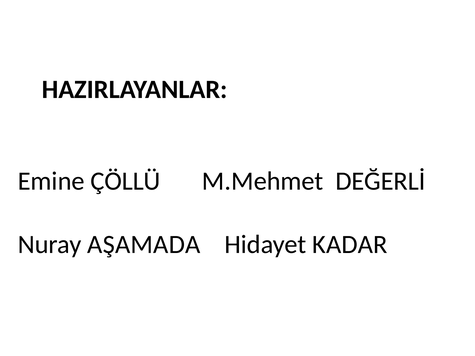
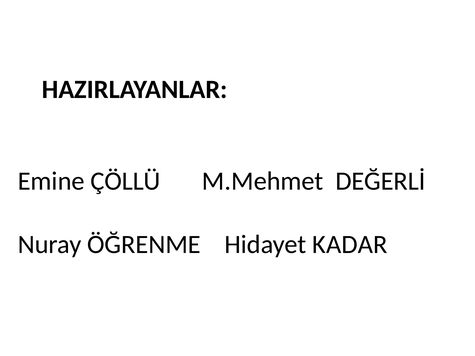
AŞAMADA: AŞAMADA -> ÖĞRENME (144, 245)
